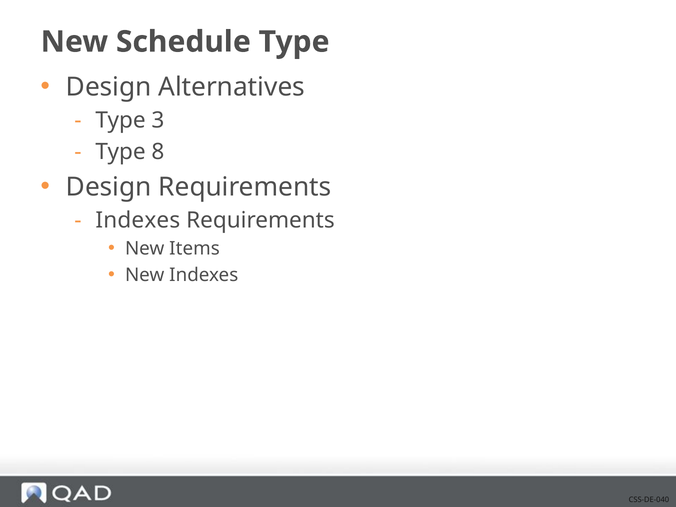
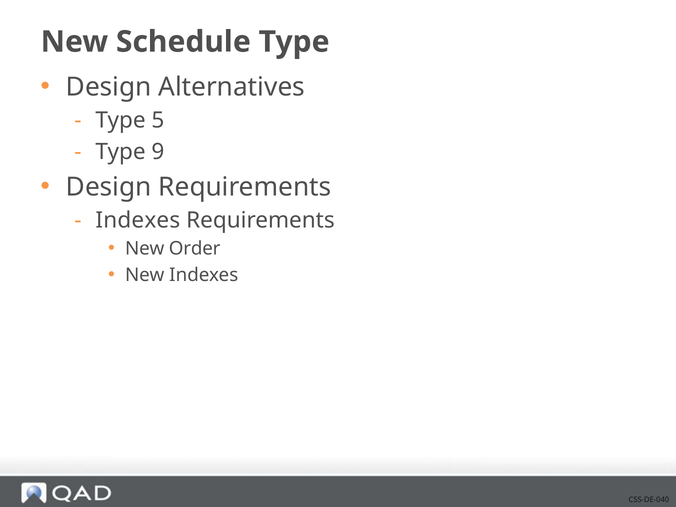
3: 3 -> 5 (158, 120)
8: 8 -> 9 (158, 152)
Items: Items -> Order (195, 249)
